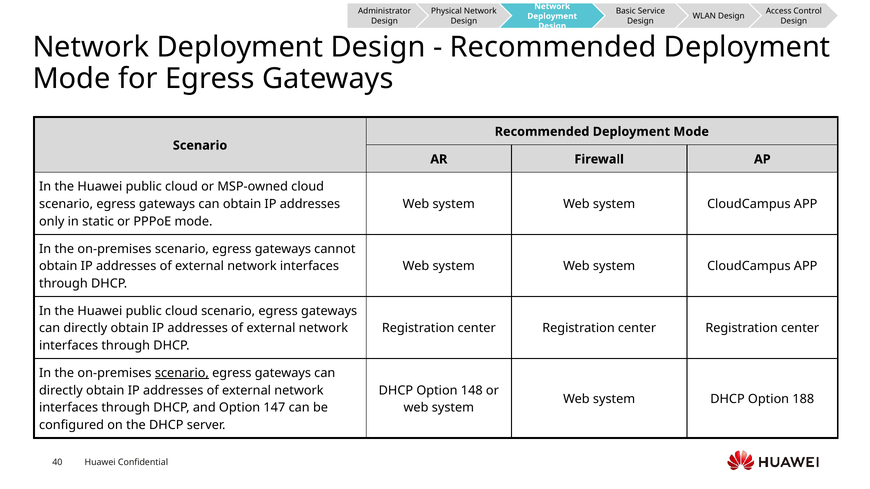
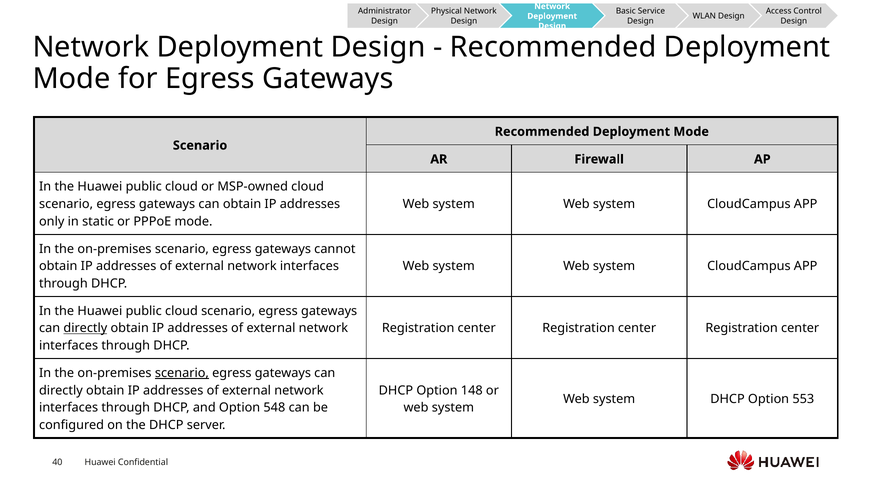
directly underline: none -> present (85, 329)
188: 188 -> 553 (803, 399)
147: 147 -> 548 (274, 408)
